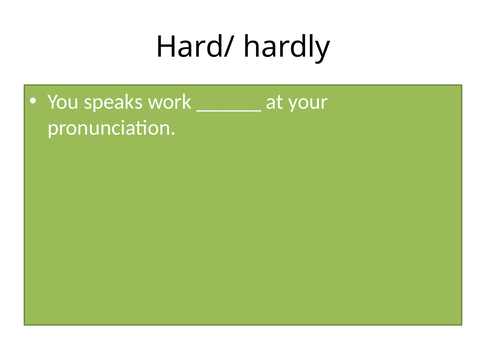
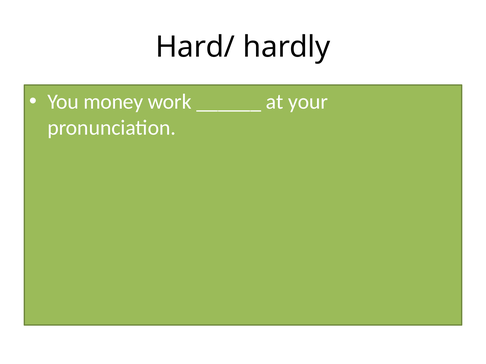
speaks: speaks -> money (113, 102)
